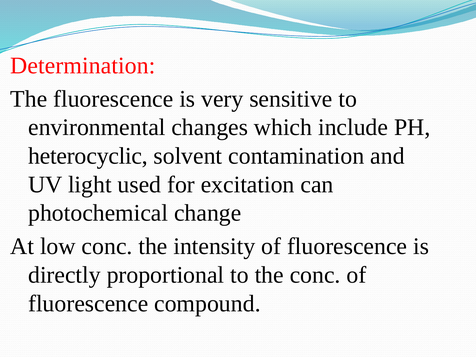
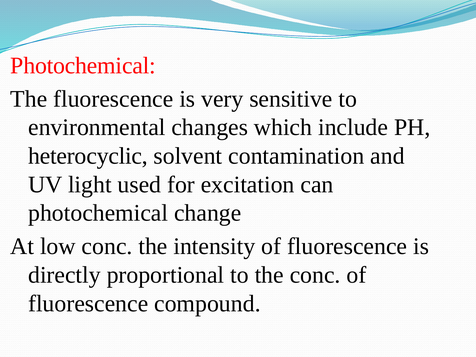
Determination: Determination -> Photochemical (83, 66)
